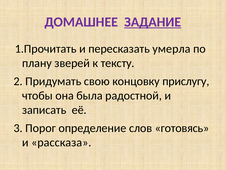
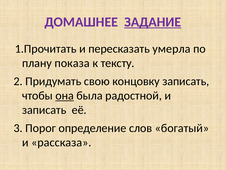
зверей: зверей -> показа (72, 63)
концовку прислугу: прислугу -> записать (186, 81)
она underline: none -> present (65, 95)
готовясь: готовясь -> богатый (182, 128)
